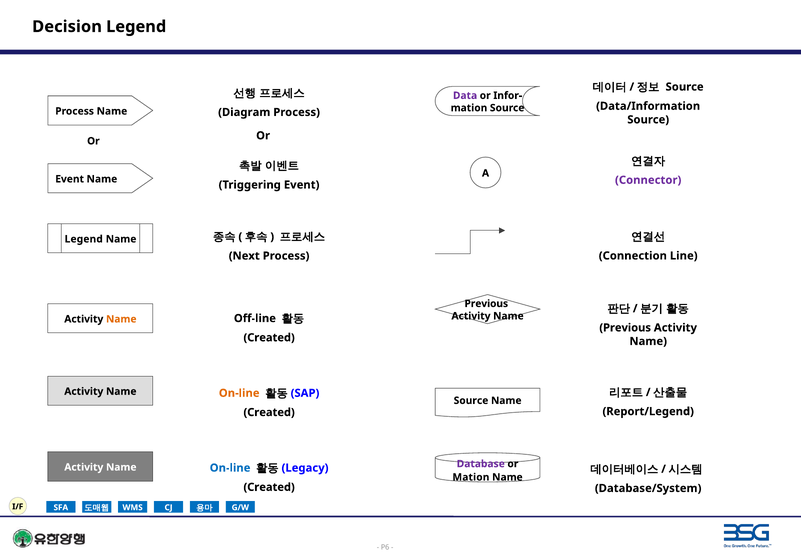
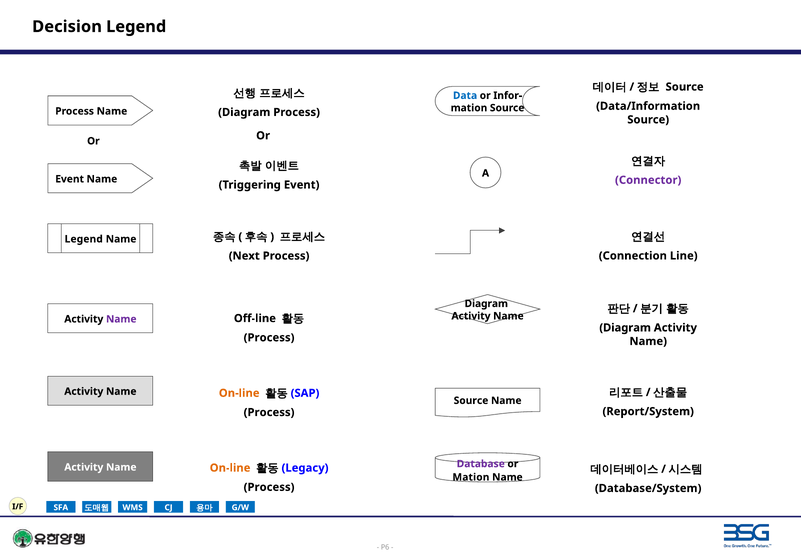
Data colour: purple -> blue (465, 95)
Previous: Previous -> Diagram (486, 303)
Name colour: orange -> purple (121, 319)
Previous: Previous -> Diagram (625, 327)
Created: Created -> Process (269, 337)
Report/Legend: Report/Legend -> Report/System (648, 411)
Created: Created -> Process (269, 412)
On-line colour: blue -> orange (230, 468)
Created: Created -> Process (269, 487)
